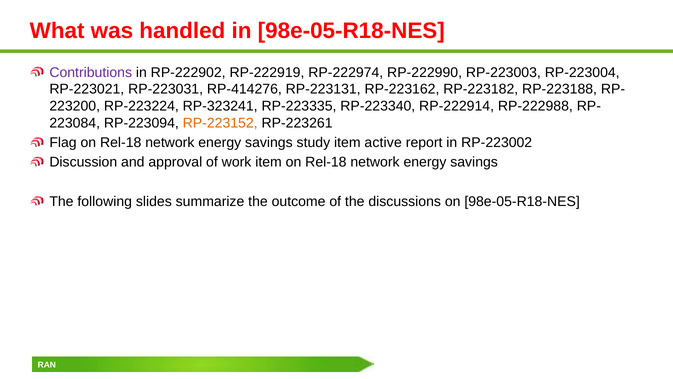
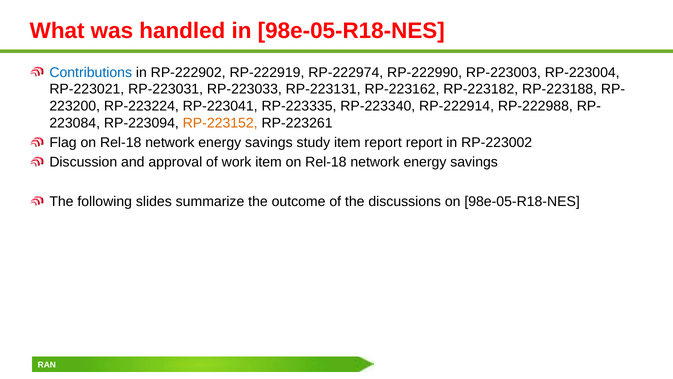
Contributions colour: purple -> blue (91, 72)
RP-414276: RP-414276 -> RP-223033 (244, 89)
RP-323241: RP-323241 -> RP-223041 (220, 106)
item active: active -> report (383, 142)
